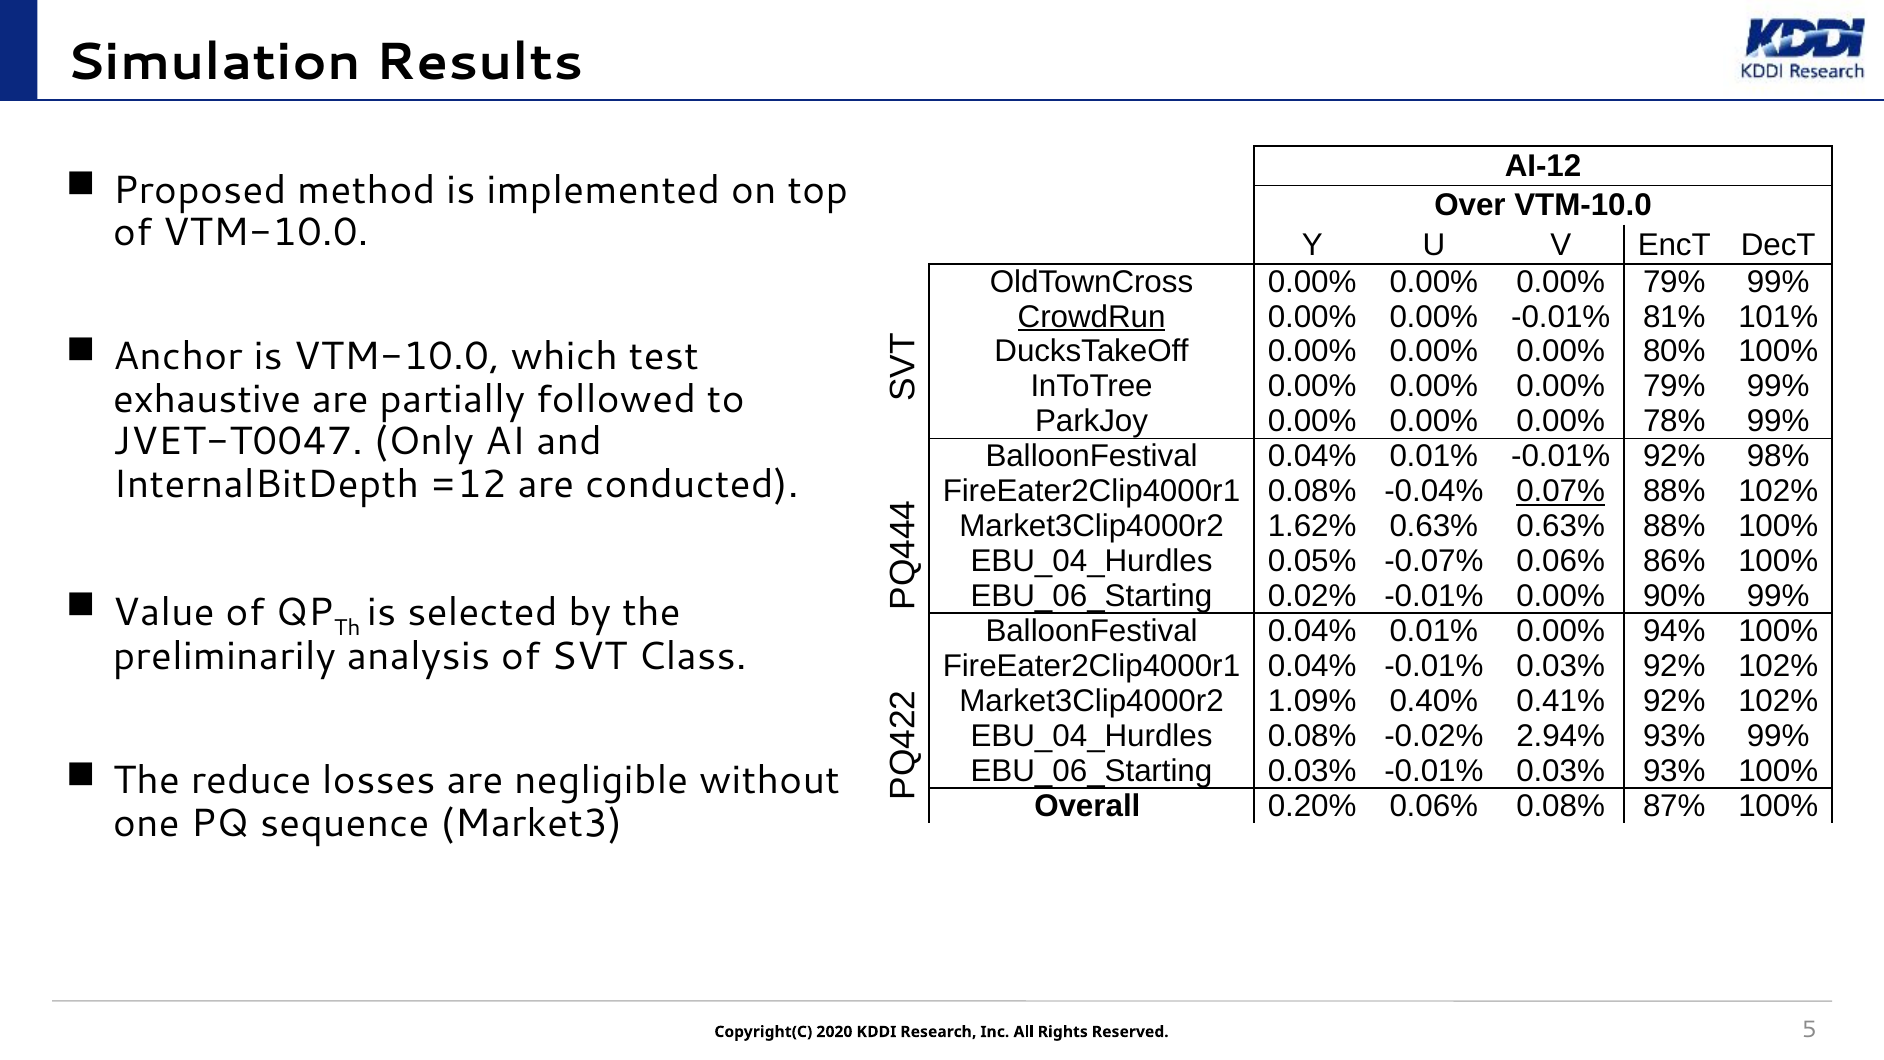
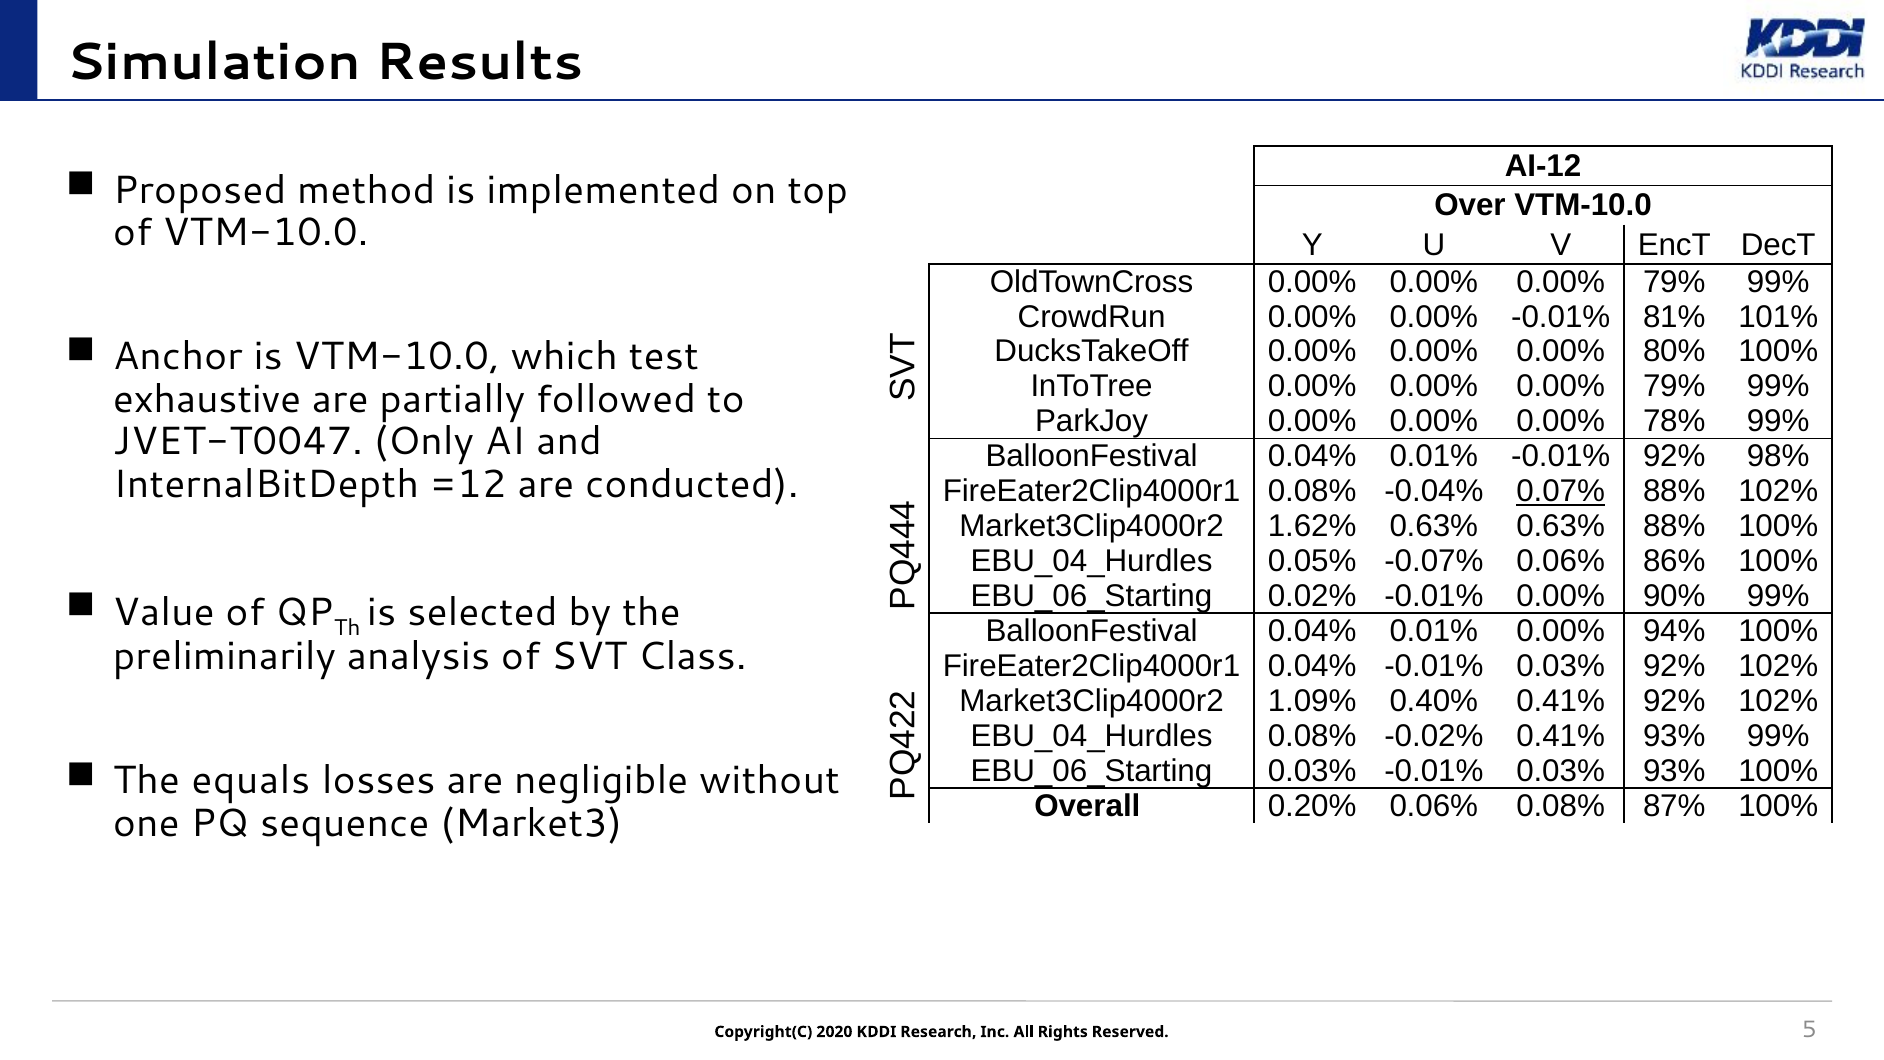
CrowdRun underline: present -> none (1092, 317)
-0.02% 2.94%: 2.94% -> 0.41% (1561, 736)
reduce: reduce -> equals (251, 781)
